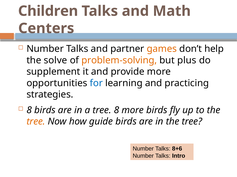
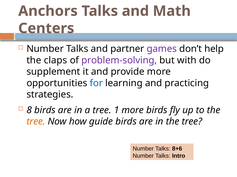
Children: Children -> Anchors (48, 11)
games colour: orange -> purple (162, 49)
solve: solve -> claps (55, 60)
problem-solving colour: orange -> purple (119, 60)
plus: plus -> with (187, 60)
tree 8: 8 -> 1 (116, 111)
